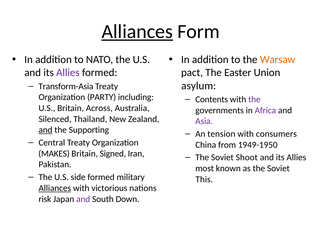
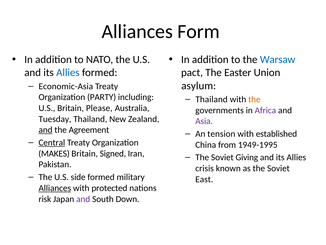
Alliances underline: present -> none (137, 32)
Warsaw colour: orange -> blue (278, 59)
Allies colour: purple -> blue (68, 72)
Transform-Asia: Transform-Asia -> Economic-Asia (66, 86)
Contents: Contents -> Thailand (212, 99)
the colour: purple -> orange (254, 99)
Across: Across -> Please (99, 108)
Silenced: Silenced -> Tuesday (55, 119)
Supporting: Supporting -> Agreement (89, 130)
consumers: consumers -> established (276, 134)
Central underline: none -> present (52, 142)
1949-1950: 1949-1950 -> 1949-1995 (258, 144)
Shoot: Shoot -> Giving (247, 157)
most: most -> crisis (205, 168)
This: This -> East (204, 179)
victorious: victorious -> protected (109, 188)
